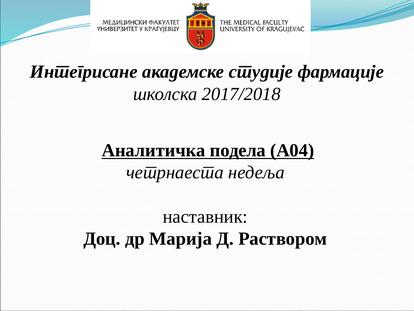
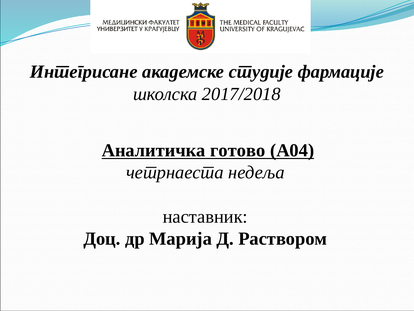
подела: подела -> готово (238, 150)
